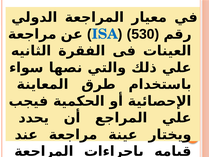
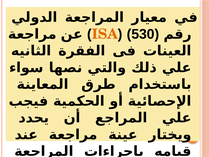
ISA colour: blue -> orange (105, 34)
